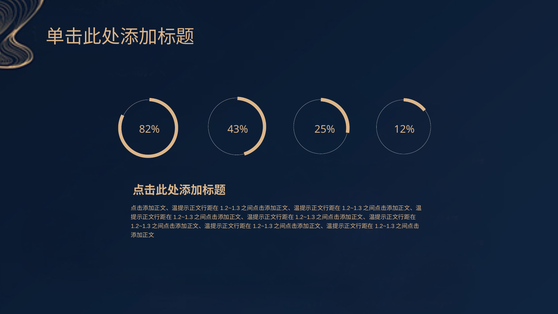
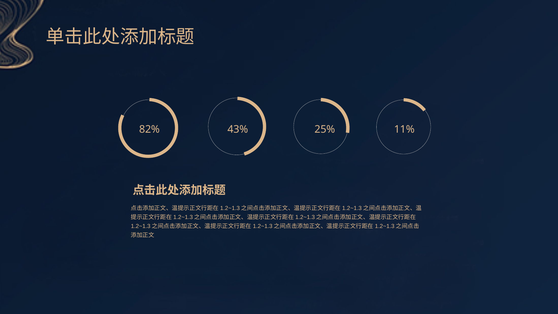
12%: 12% -> 11% (404, 129)
